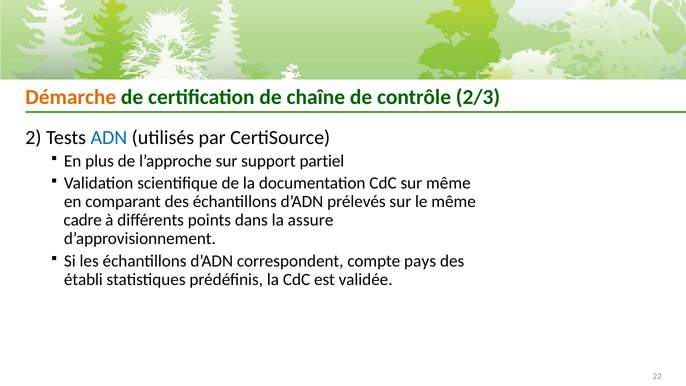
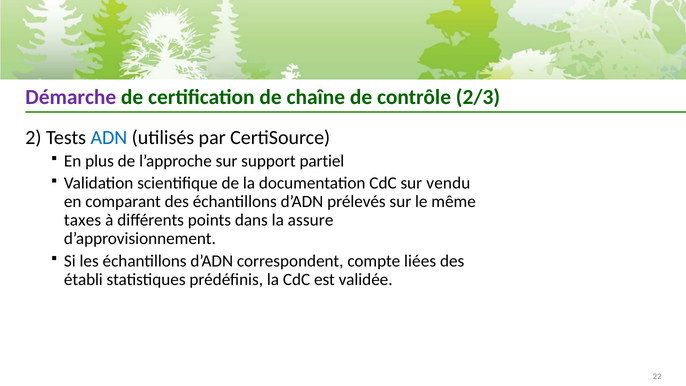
Démarche colour: orange -> purple (71, 97)
sur même: même -> vendu (448, 183)
cadre: cadre -> taxes (83, 220)
pays: pays -> liées (420, 261)
